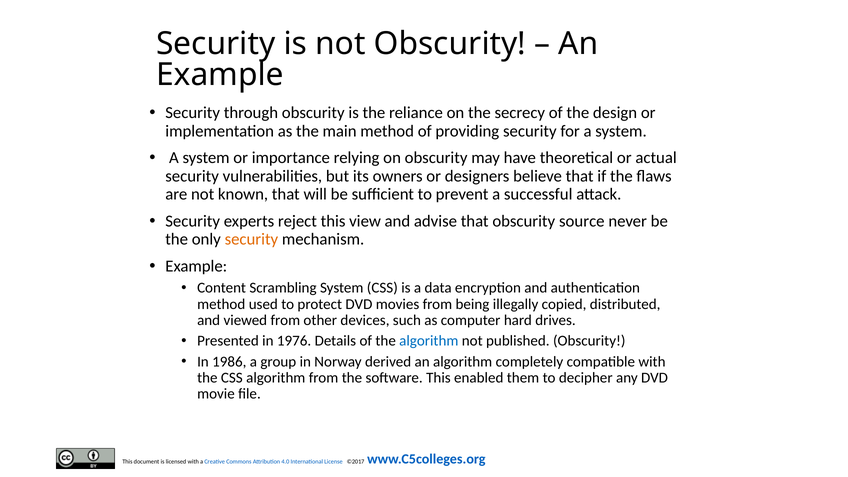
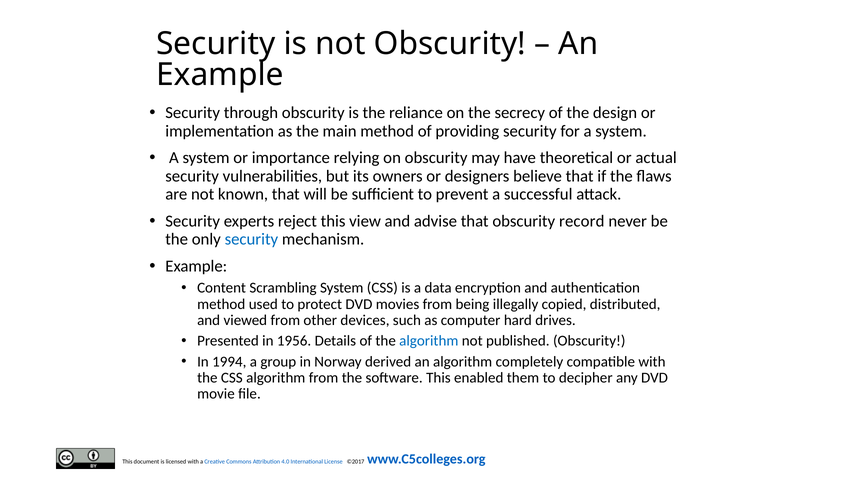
source: source -> record (582, 221)
security colour: orange -> blue (251, 239)
1976: 1976 -> 1956 (294, 341)
1986: 1986 -> 1994 (229, 362)
